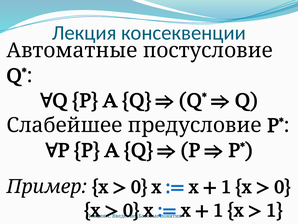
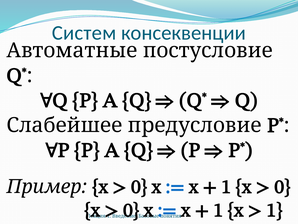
Лекция: Лекция -> Систем (84, 33)
